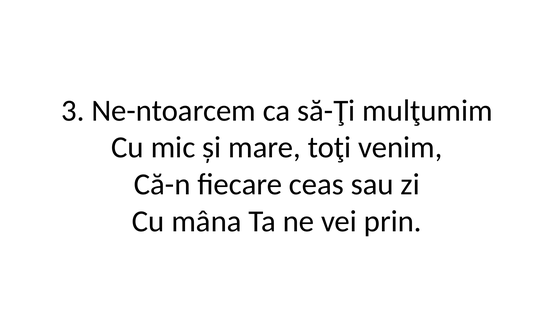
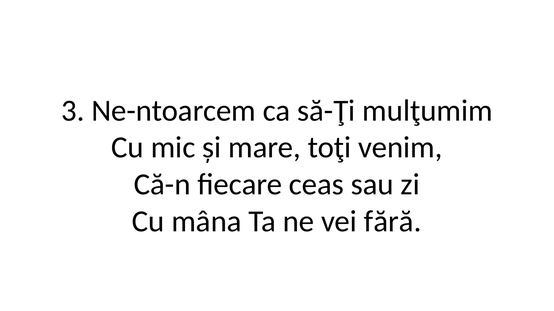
prin: prin -> fără (393, 222)
